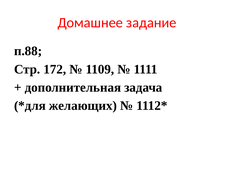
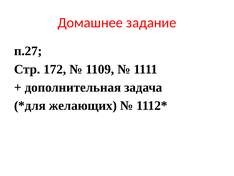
п.88: п.88 -> п.27 (28, 51)
